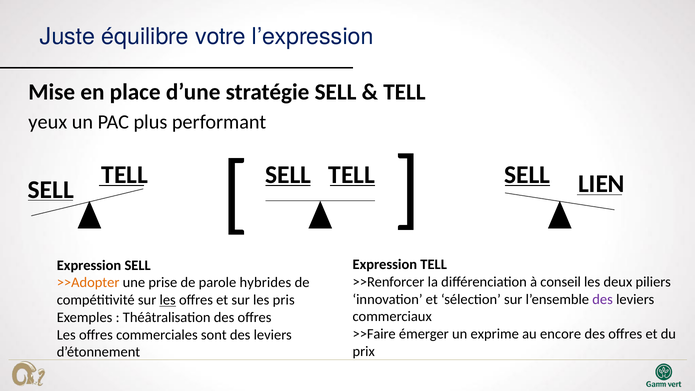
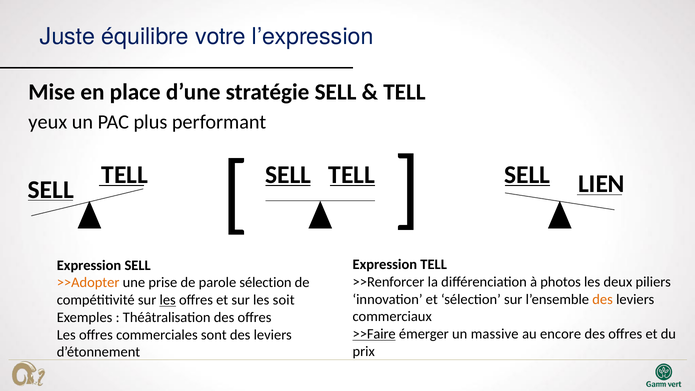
conseil: conseil -> photos (561, 282)
parole hybrides: hybrides -> sélection (266, 283)
des colour: purple -> orange (603, 299)
pris: pris -> soit (284, 300)
>>Faire underline: none -> present (374, 334)
exprime: exprime -> massive (495, 334)
